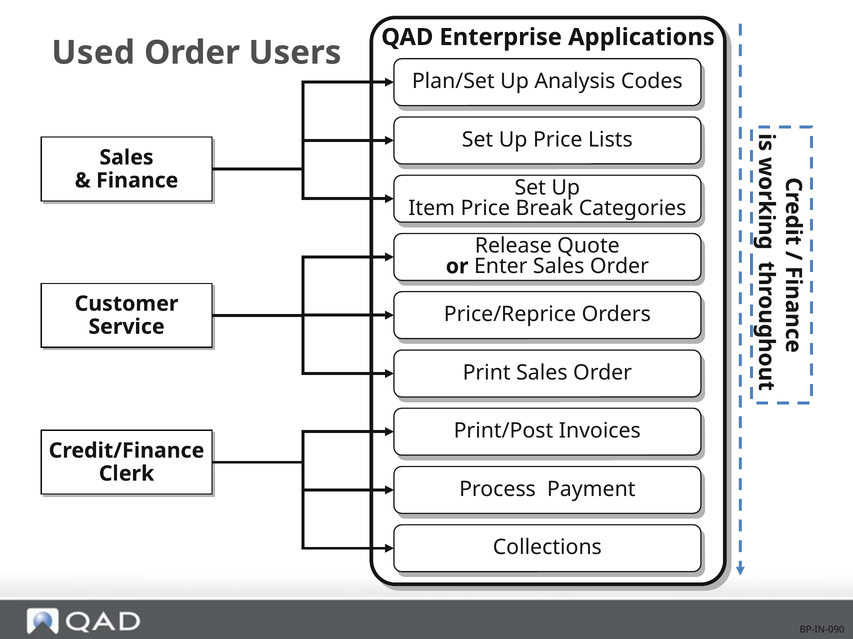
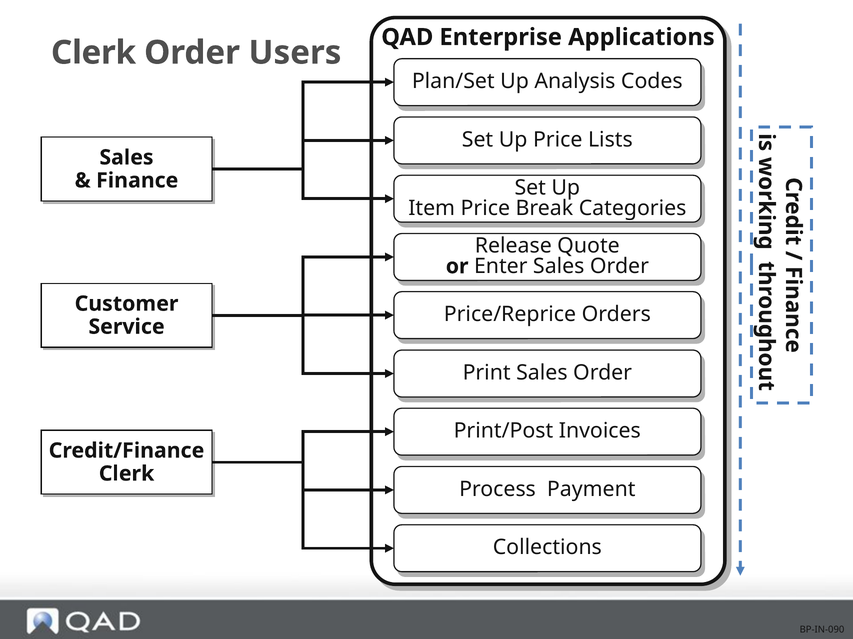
Used: Used -> Clerk (94, 53)
